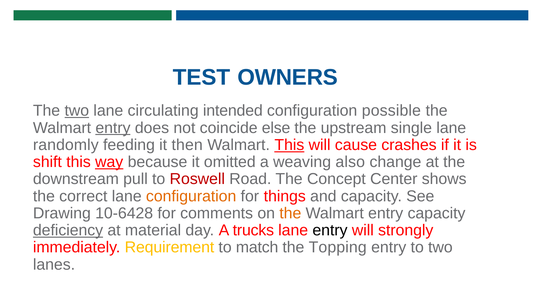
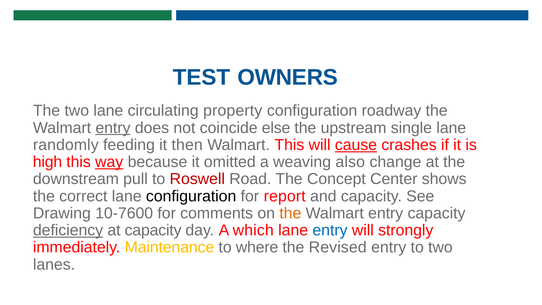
two underline: present -> none (77, 111)
intended: intended -> property (233, 111)
possible: possible -> roadway (391, 111)
This underline: present -> none (289, 145)
cause underline: none -> present (356, 145)
shift: shift -> high (47, 162)
configuration colour: orange -> black (191, 196)
things: things -> report (285, 196)
10-6428: 10-6428 -> 10-7600 (124, 213)
at material: material -> capacity (153, 230)
trucks: trucks -> which (253, 230)
entry colour: black -> blue (330, 230)
Requirement: Requirement -> Maintenance (169, 247)
match: match -> where (257, 247)
Topping: Topping -> Revised (338, 247)
